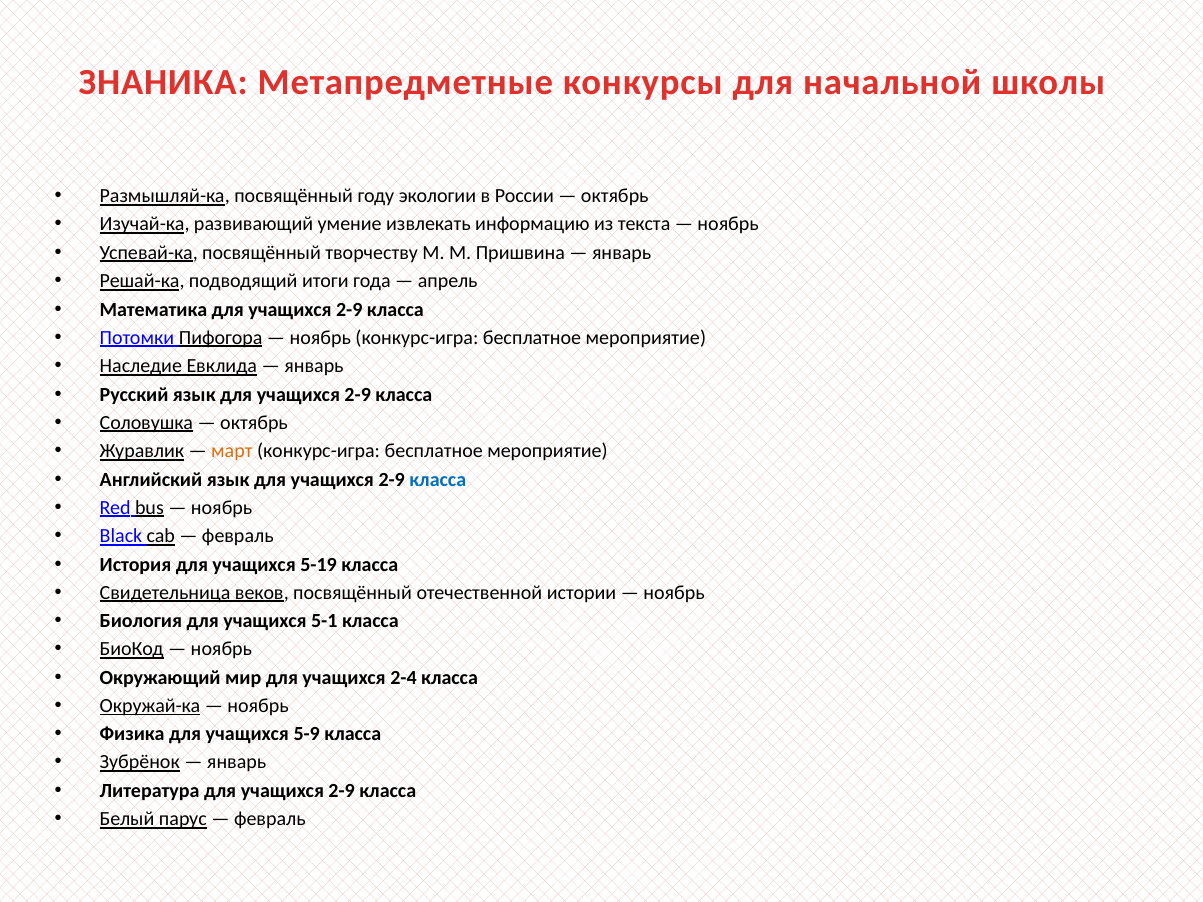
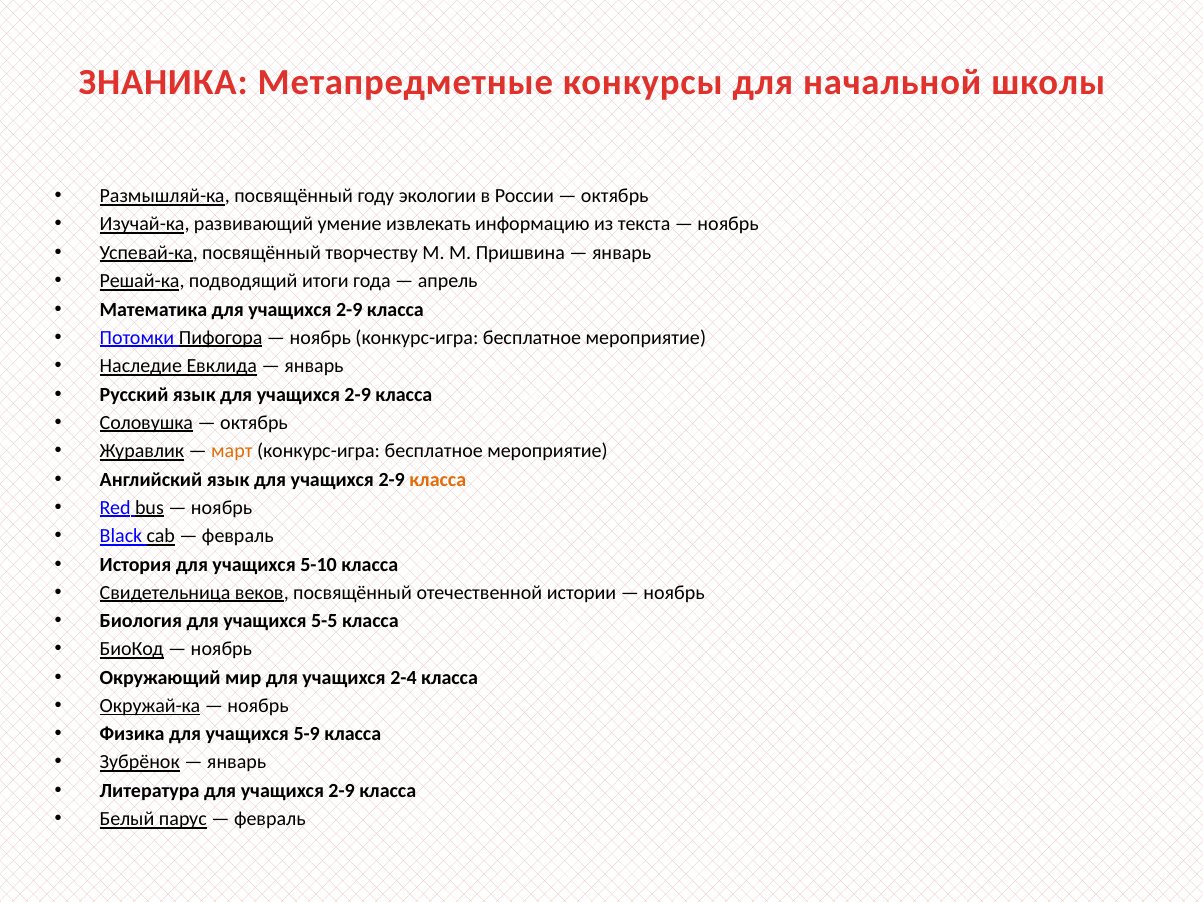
класса colour: blue -> orange (438, 480)
5-19: 5-19 -> 5-10 (319, 565)
5-1: 5-1 -> 5-5 (324, 621)
